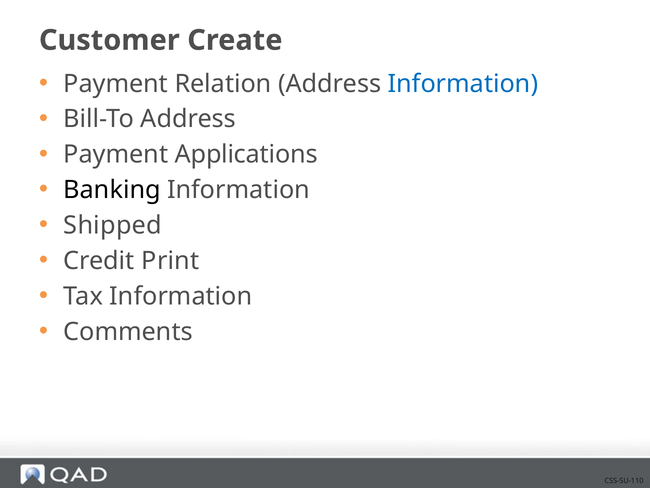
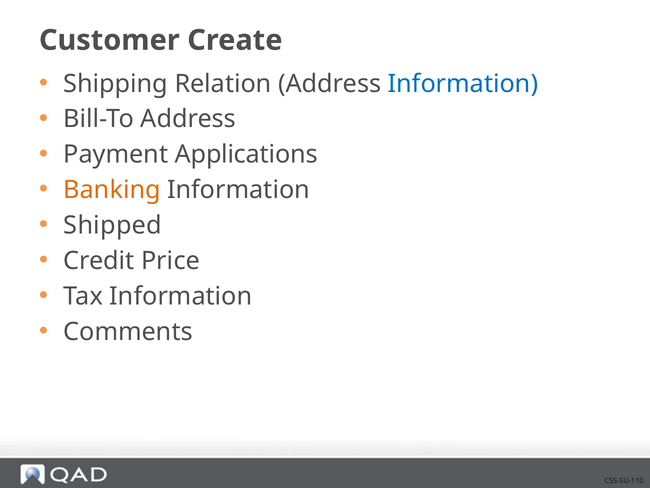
Payment: Payment -> Shipping (116, 84)
Banking colour: black -> orange (112, 190)
Print: Print -> Price (171, 261)
